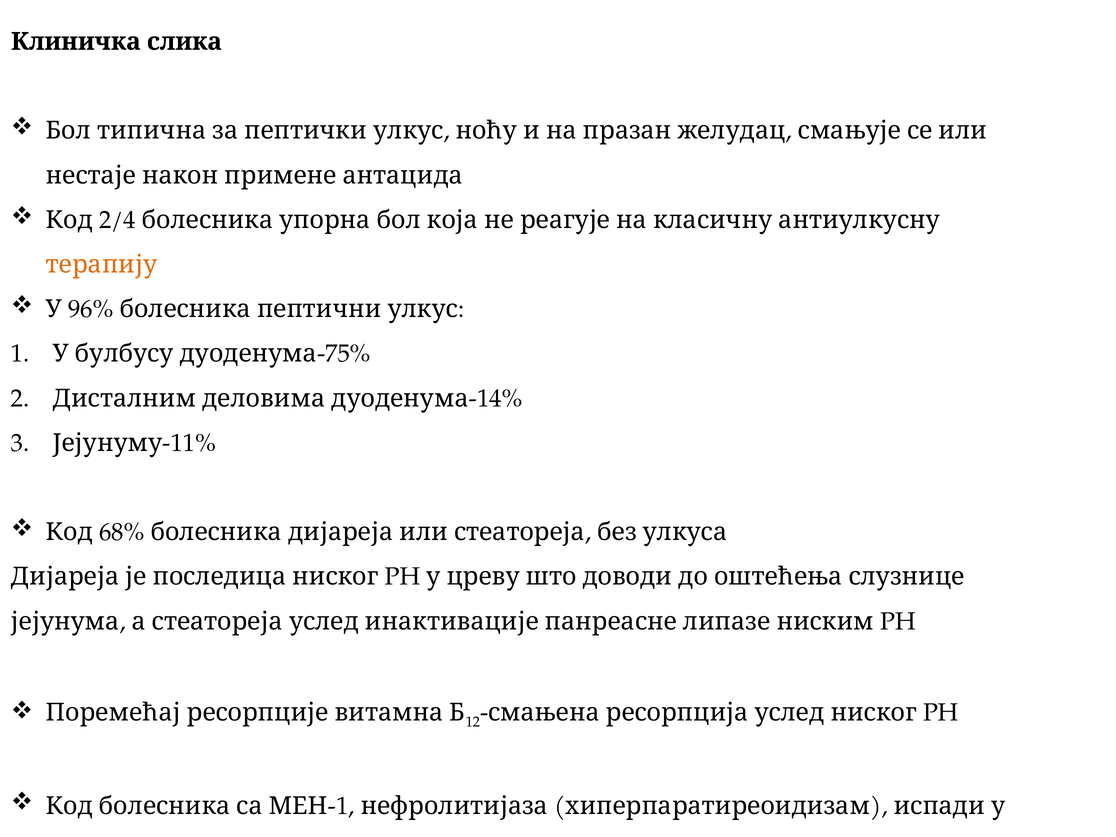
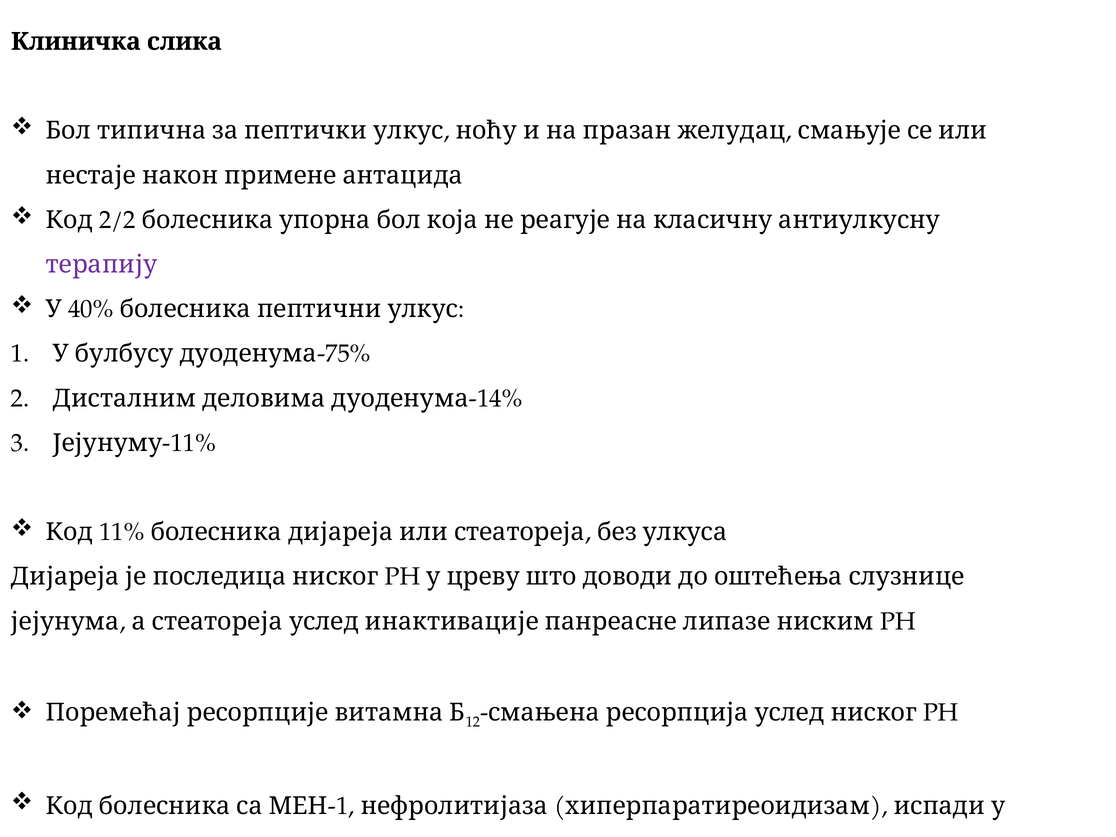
2/4: 2/4 -> 2/2 (117, 220)
терапију colour: orange -> purple (102, 265)
96%: 96% -> 40% (91, 309)
68%: 68% -> 11% (122, 532)
